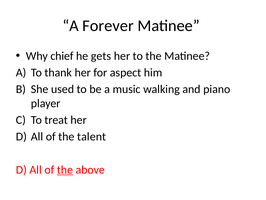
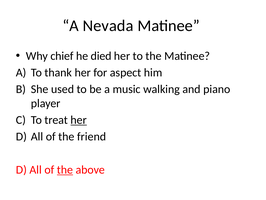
Forever: Forever -> Nevada (108, 26)
gets: gets -> died (101, 56)
her underline: none -> present (79, 120)
talent: talent -> friend (92, 136)
